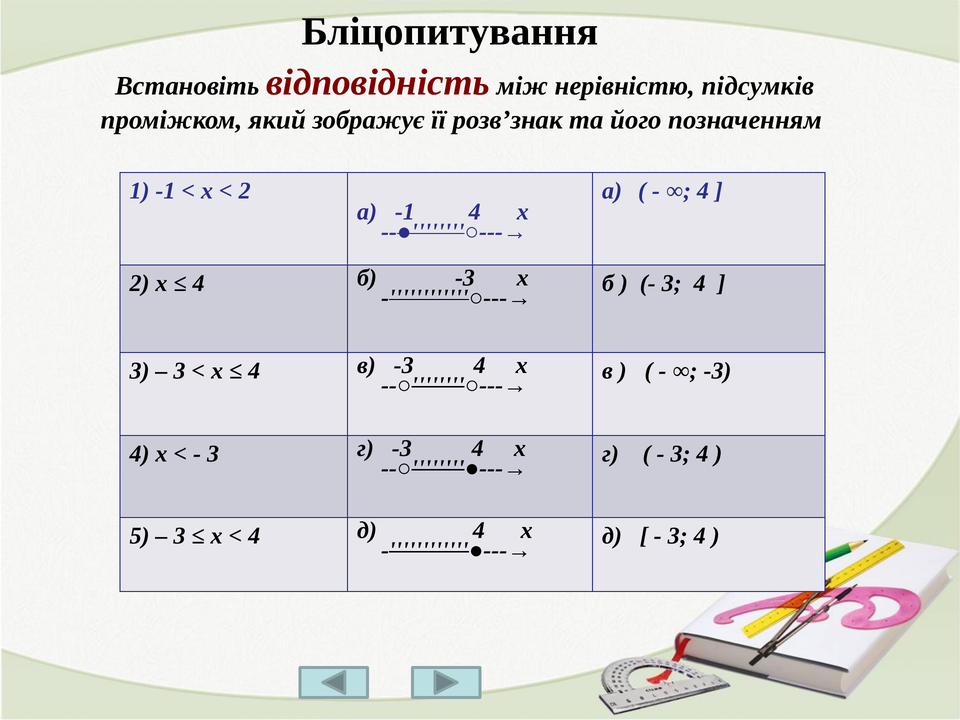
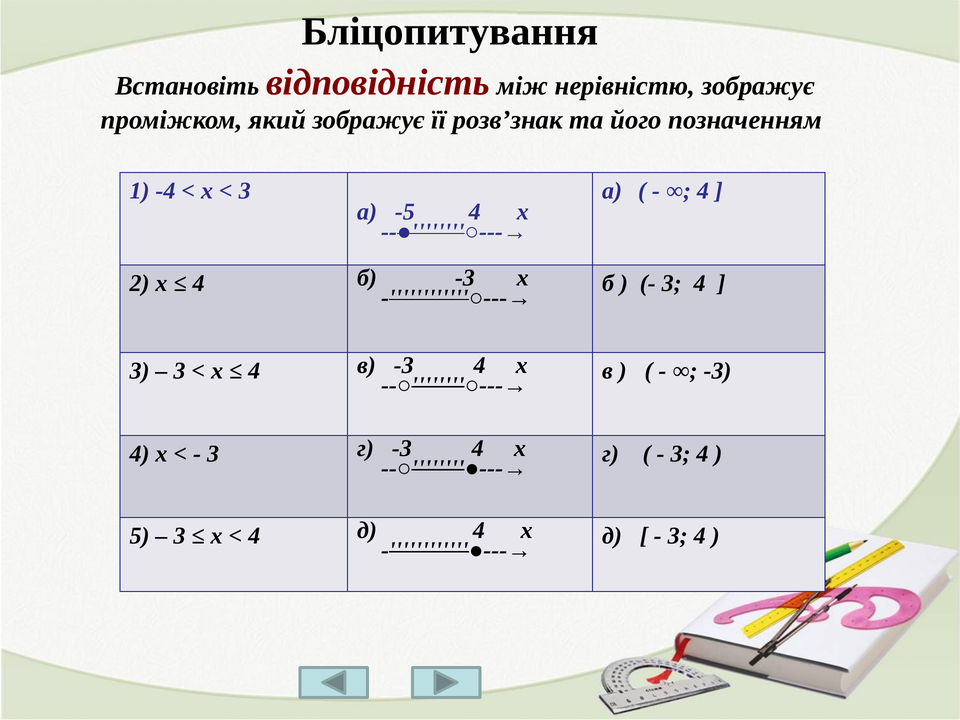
нерівністю підсумків: підсумків -> зображує (758, 86)
1 -1: -1 -> -4 (165, 191)
2: 2 -> 3 (245, 191)
a -1: -1 -> -5 (405, 212)
